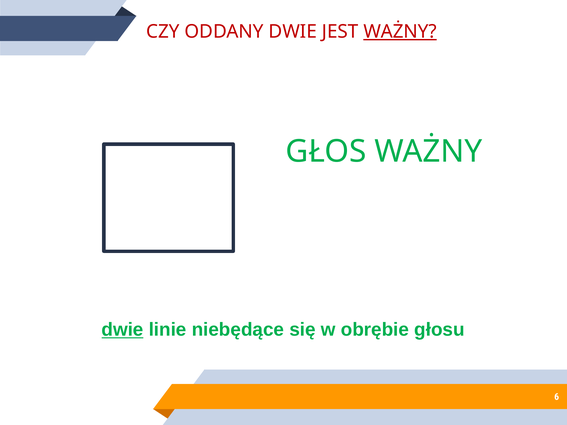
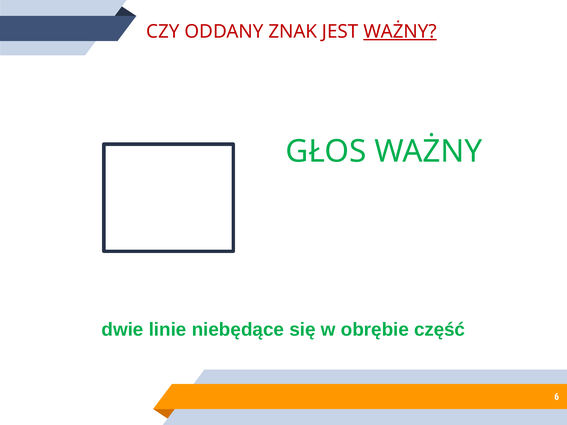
ODDANY DWIE: DWIE -> ZNAK (293, 32)
dwie underline: present -> none (123, 330)
głosu: głosu -> część (440, 330)
